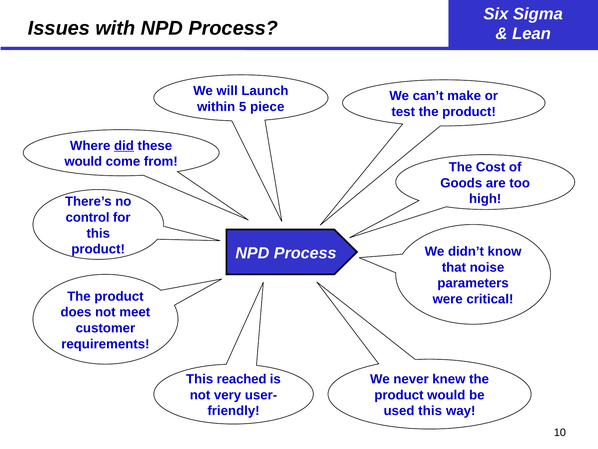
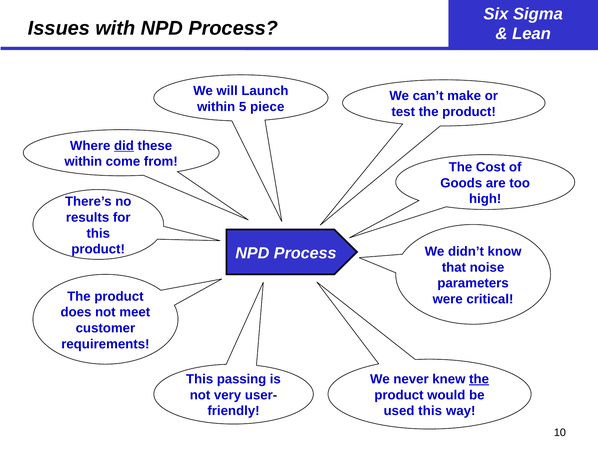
would: would -> within (83, 161)
control: control -> results (88, 217)
reached: reached -> passing (242, 379)
the underline: none -> present (479, 379)
